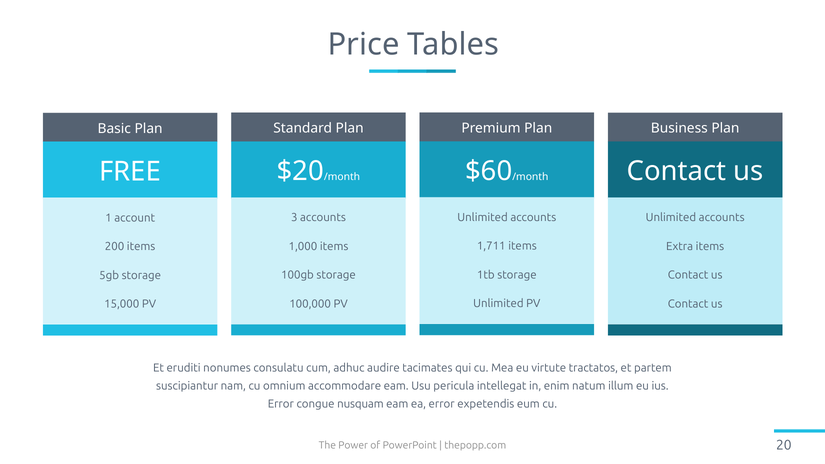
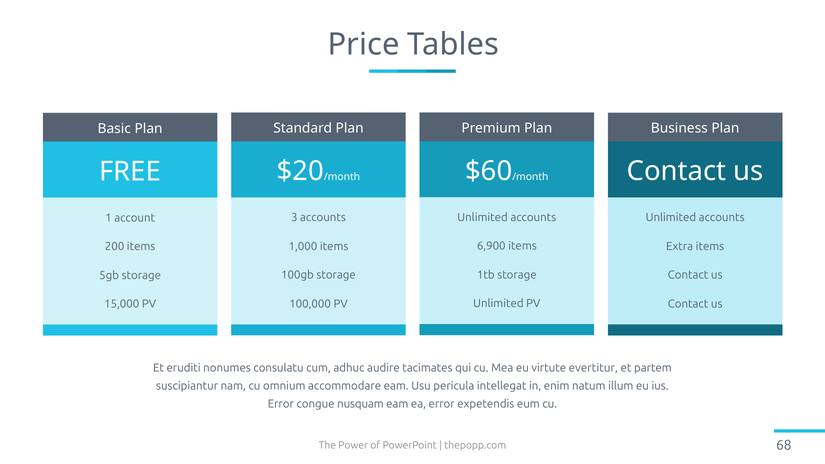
1,711: 1,711 -> 6,900 (491, 246)
tractatos: tractatos -> evertitur (593, 368)
20: 20 -> 68 (784, 445)
